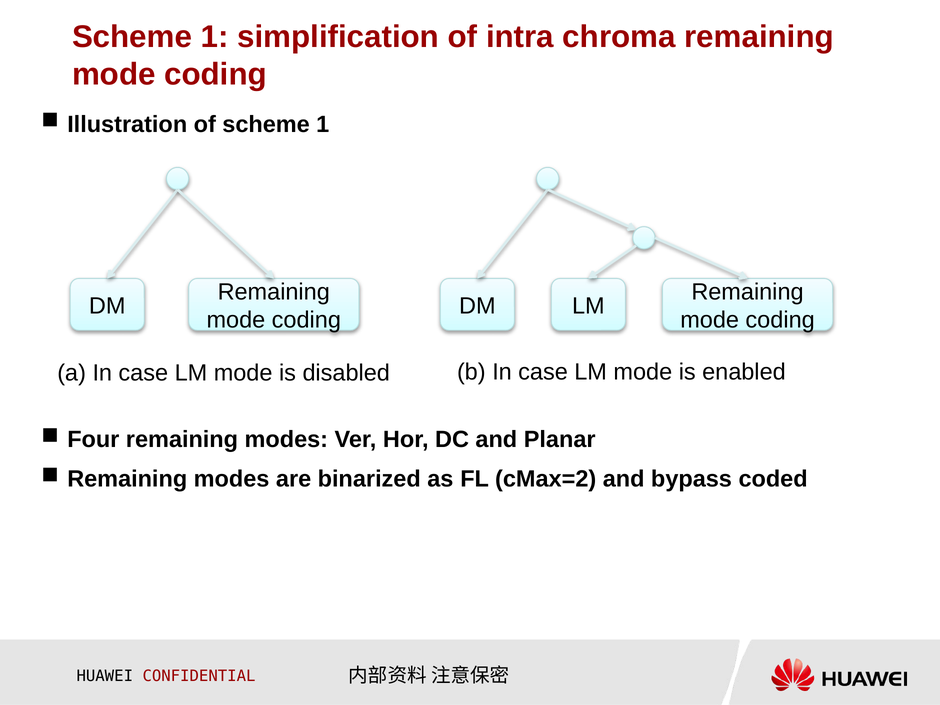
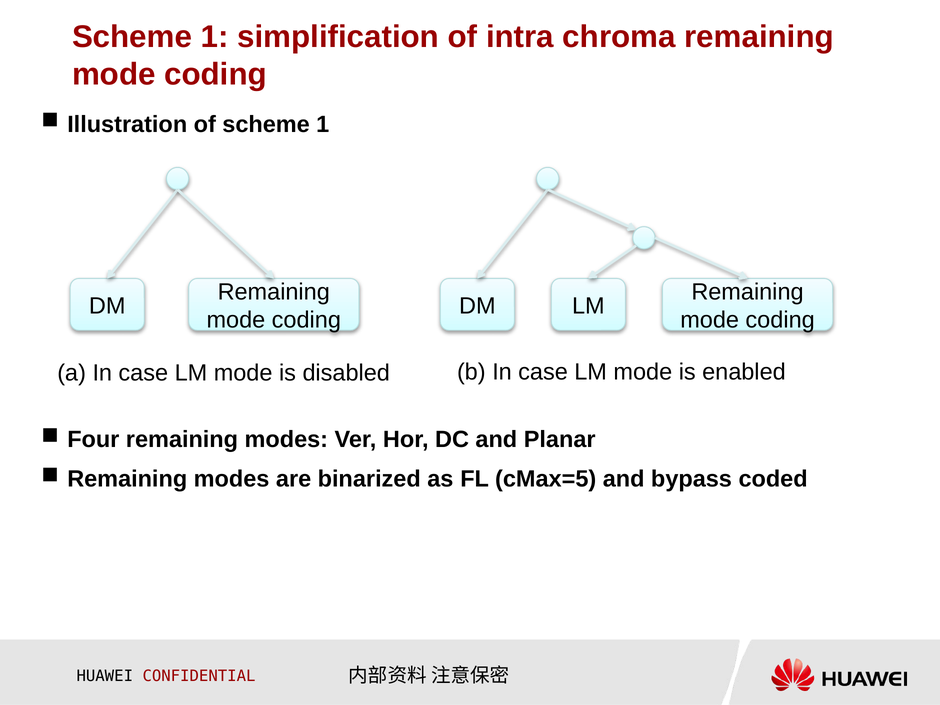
cMax=2: cMax=2 -> cMax=5 (546, 479)
